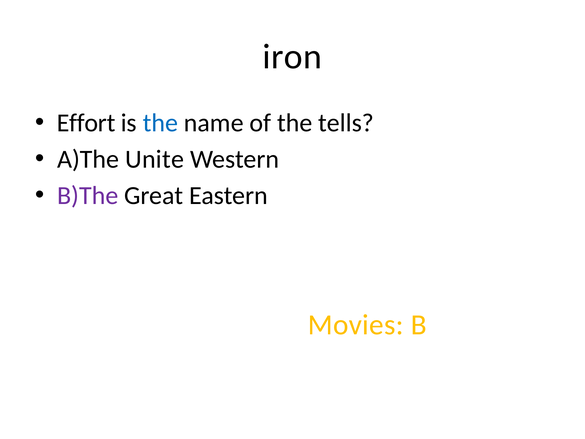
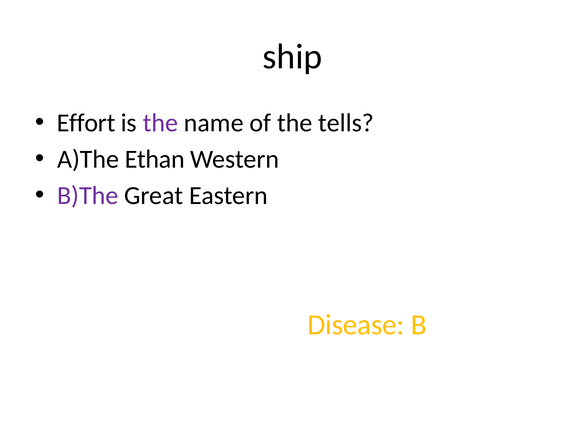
iron: iron -> ship (292, 57)
the colour: blue -> purple (160, 123)
Unite: Unite -> Ethan (155, 159)
Movies: Movies -> Disease (356, 325)
